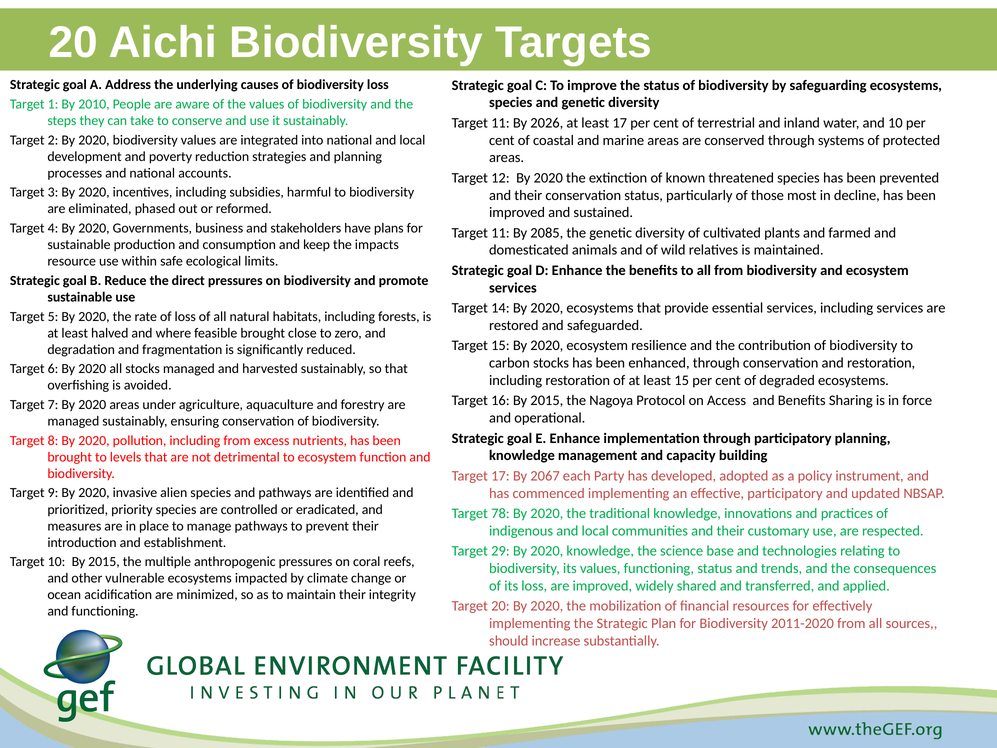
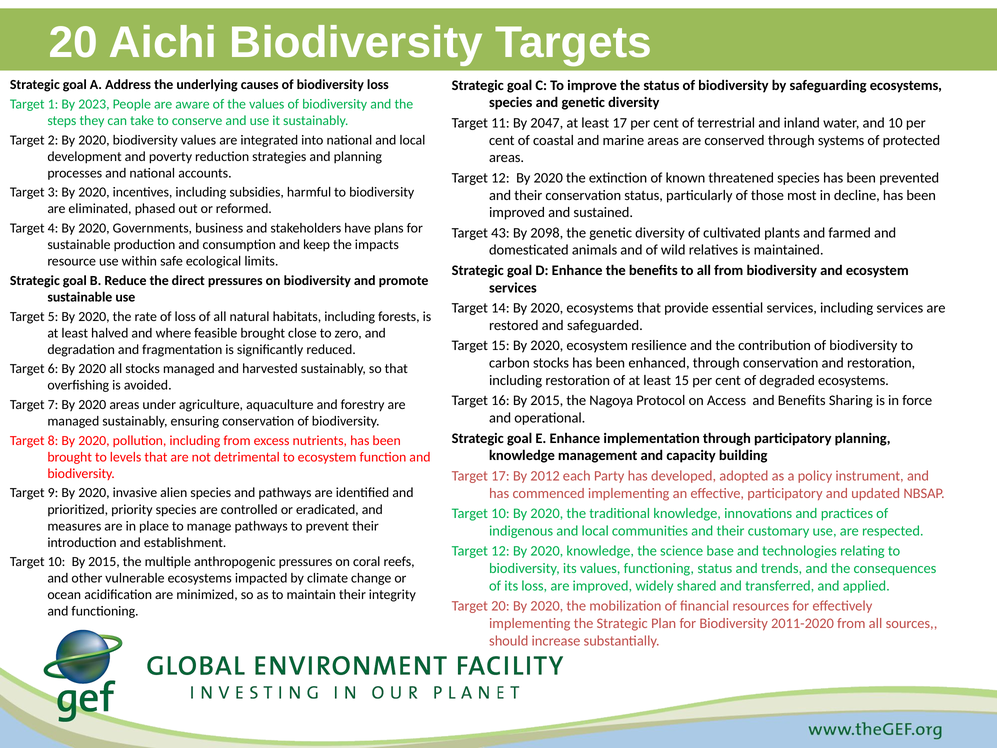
2010: 2010 -> 2023 (94, 104)
2026: 2026 -> 2047 (547, 123)
11: 11 -> 43 (500, 233)
2085: 2085 -> 2098 (547, 233)
2067: 2067 -> 2012 (545, 476)
78: 78 -> 10 (500, 513)
29: 29 -> 12 (500, 551)
